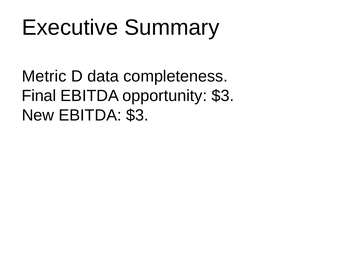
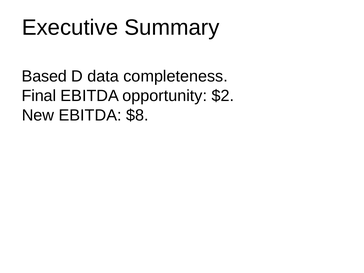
Metric: Metric -> Based (44, 76)
opportunity $3: $3 -> $2 (223, 96)
EBITDA $3: $3 -> $8 (137, 115)
